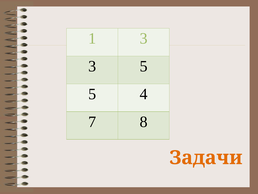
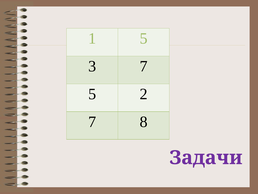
1 3: 3 -> 5 (144, 38)
3 5: 5 -> 7 (144, 66)
4: 4 -> 2 (144, 94)
Задачи colour: orange -> purple (206, 157)
